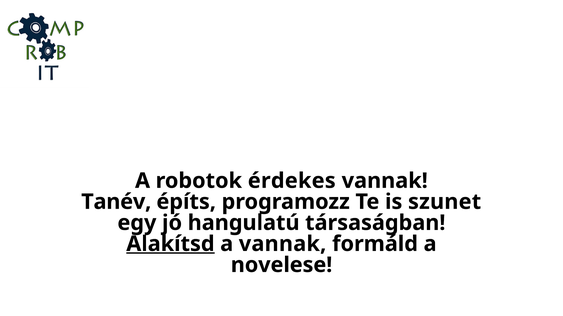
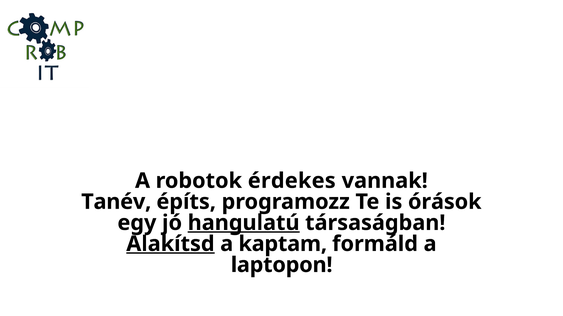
szunet: szunet -> órások (445, 202)
hangulatú underline: none -> present (244, 223)
a vannak: vannak -> kaptam (283, 244)
novelese: novelese -> laptopon (282, 265)
